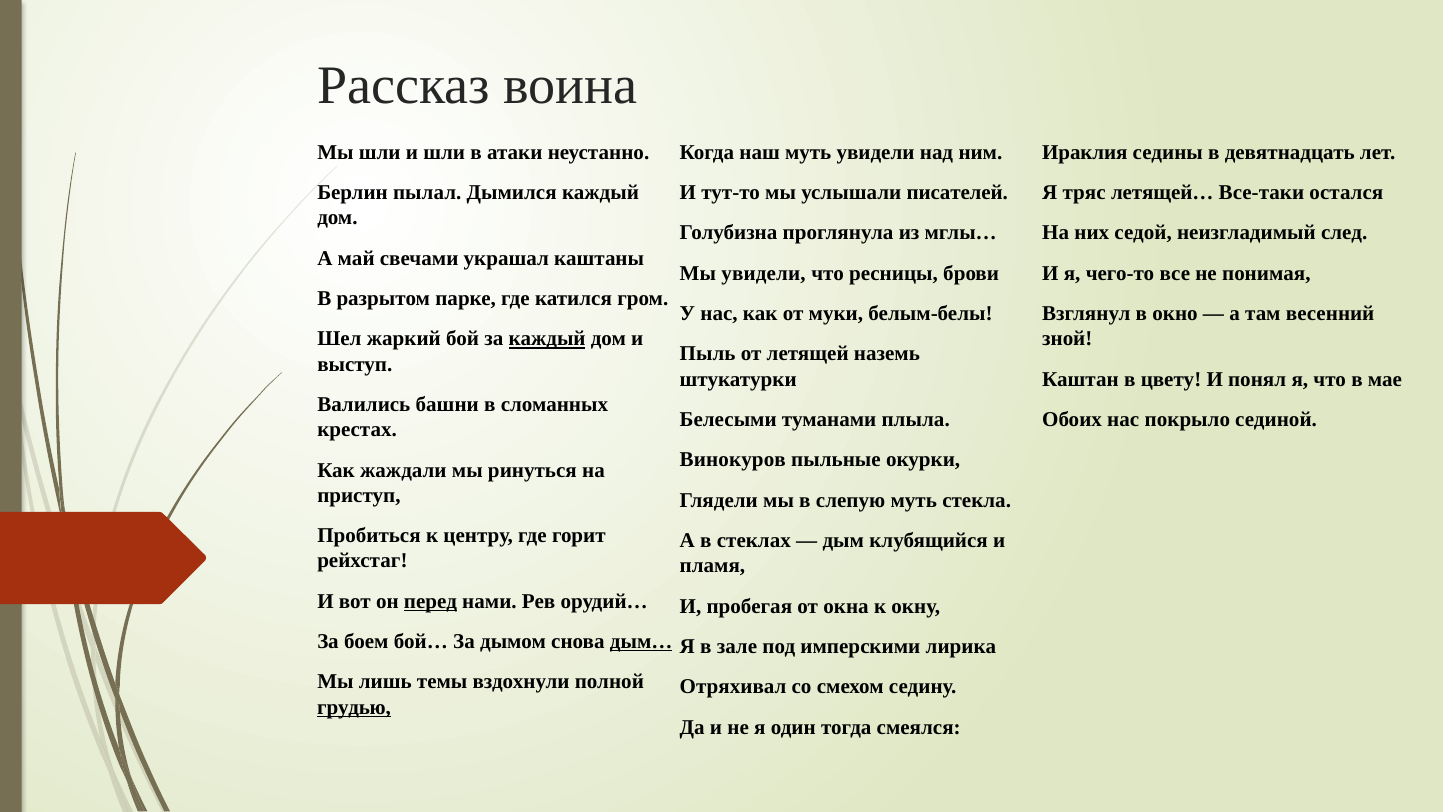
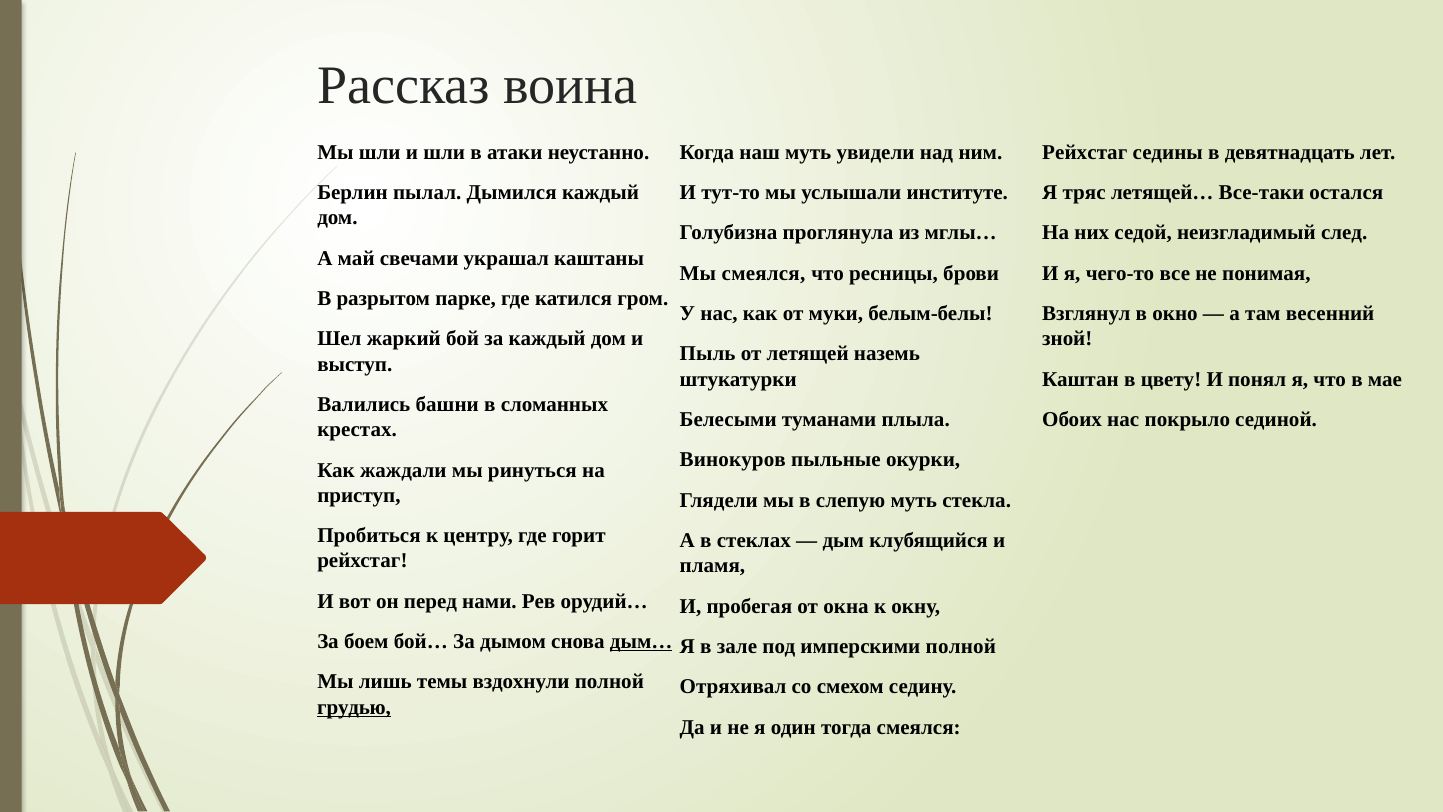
Ираклия: Ираклия -> Рейхстаг (1085, 152)
писателей: писателей -> институте (957, 193)
Мы увидели: увидели -> смеялся (764, 273)
каждый underline: present -> none (547, 339)
перед underline: present -> none (430, 601)
имперскими лирика: лирика -> полной (961, 646)
